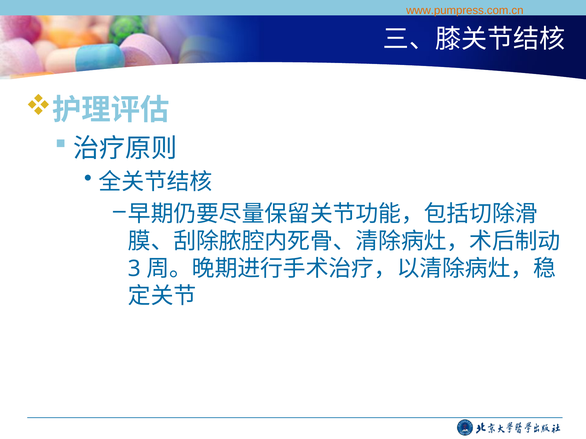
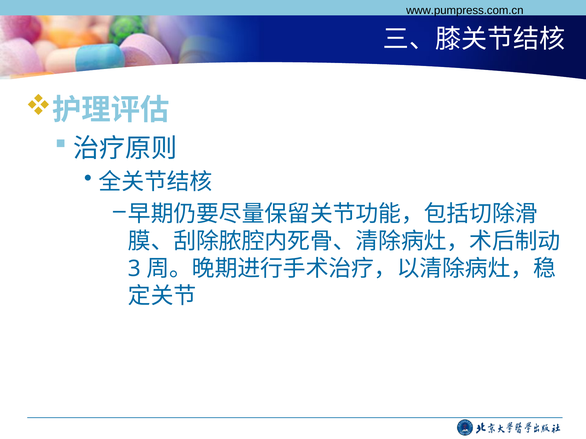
www.pumpress.com.cn colour: orange -> black (465, 11)
